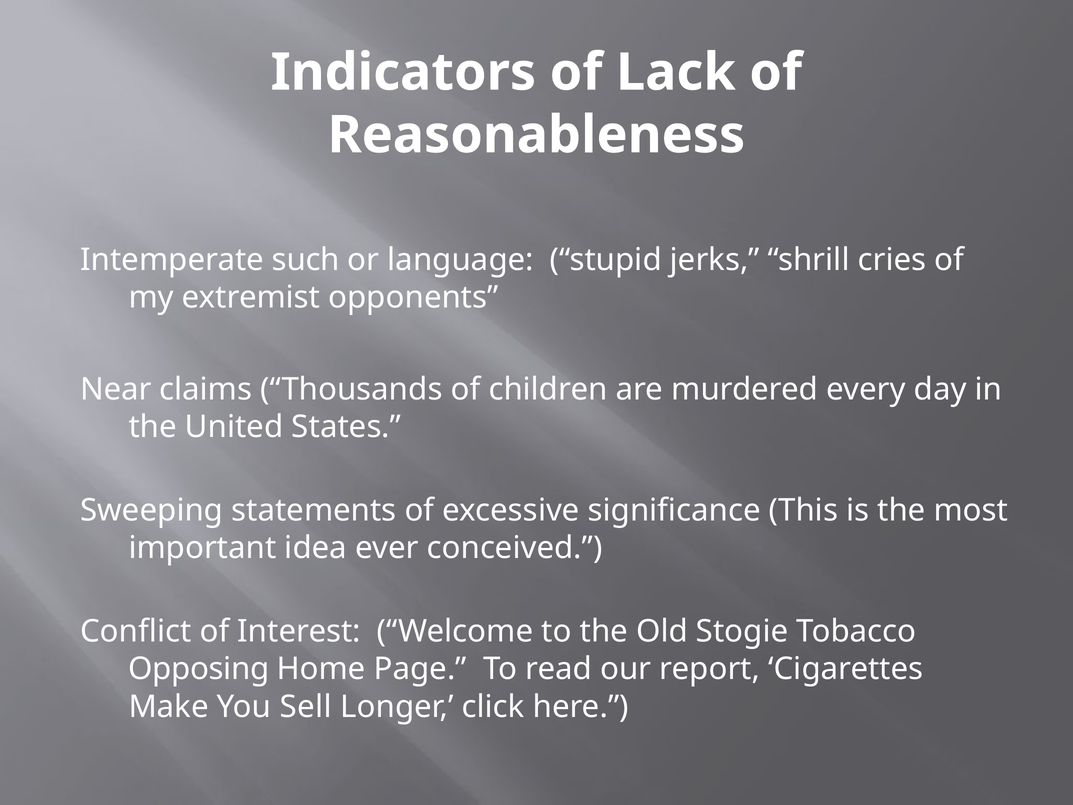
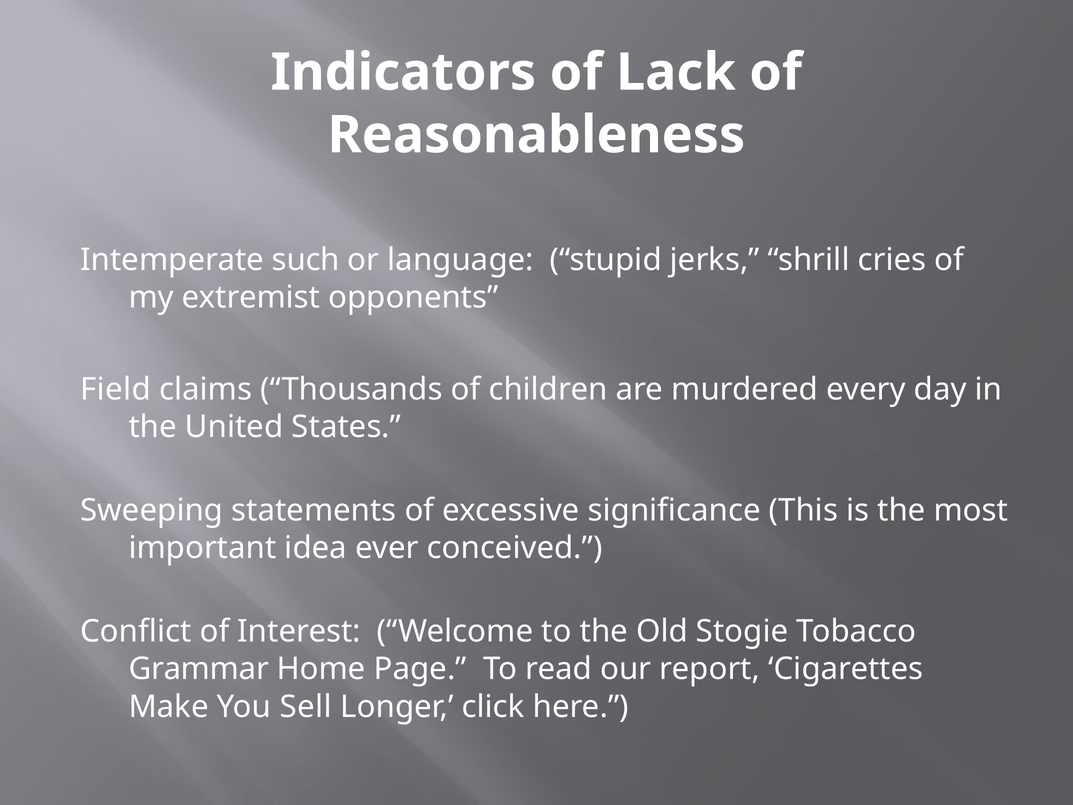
Near: Near -> Field (116, 389)
Opposing: Opposing -> Grammar (199, 669)
